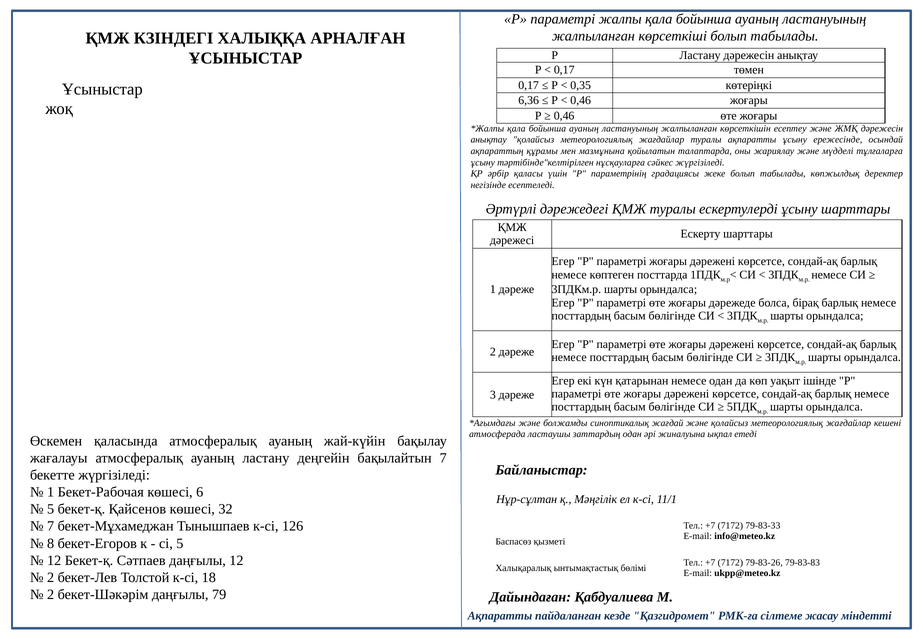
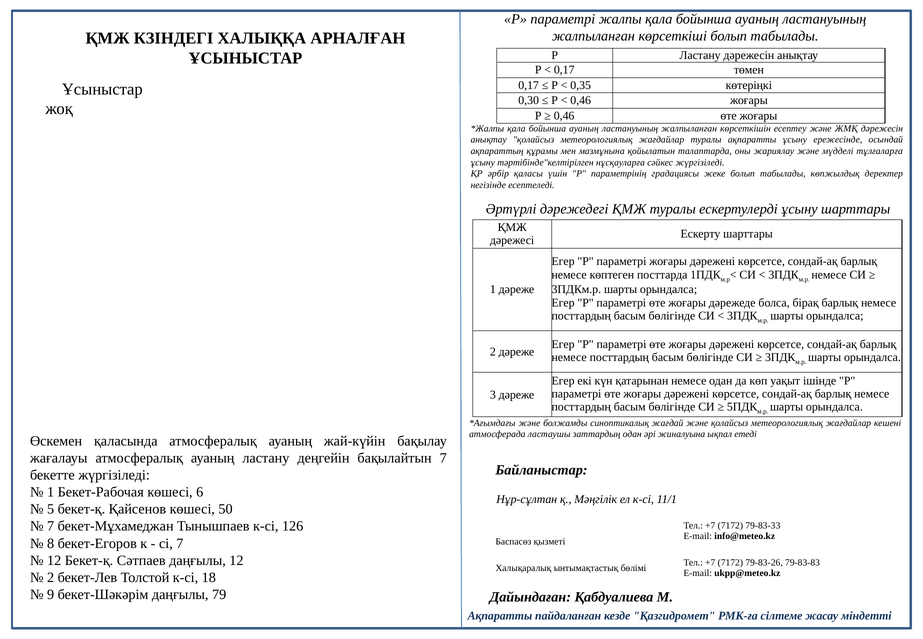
6,36: 6,36 -> 0,30 (529, 100)
32: 32 -> 50 (226, 509)
сі 5: 5 -> 7 (180, 543)
2: 2 -> 9 (51, 594)
